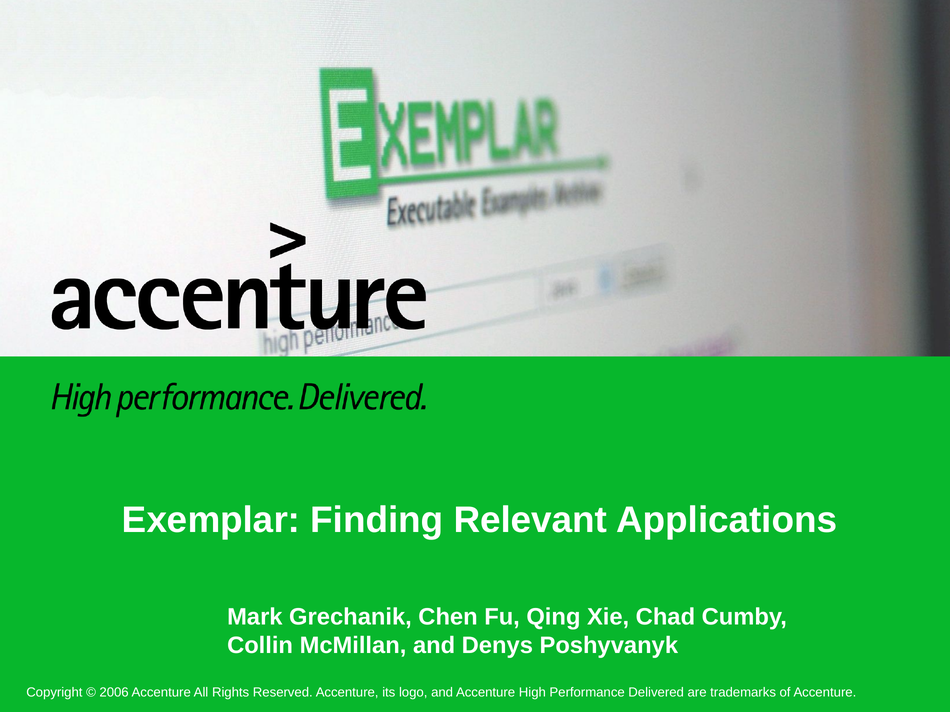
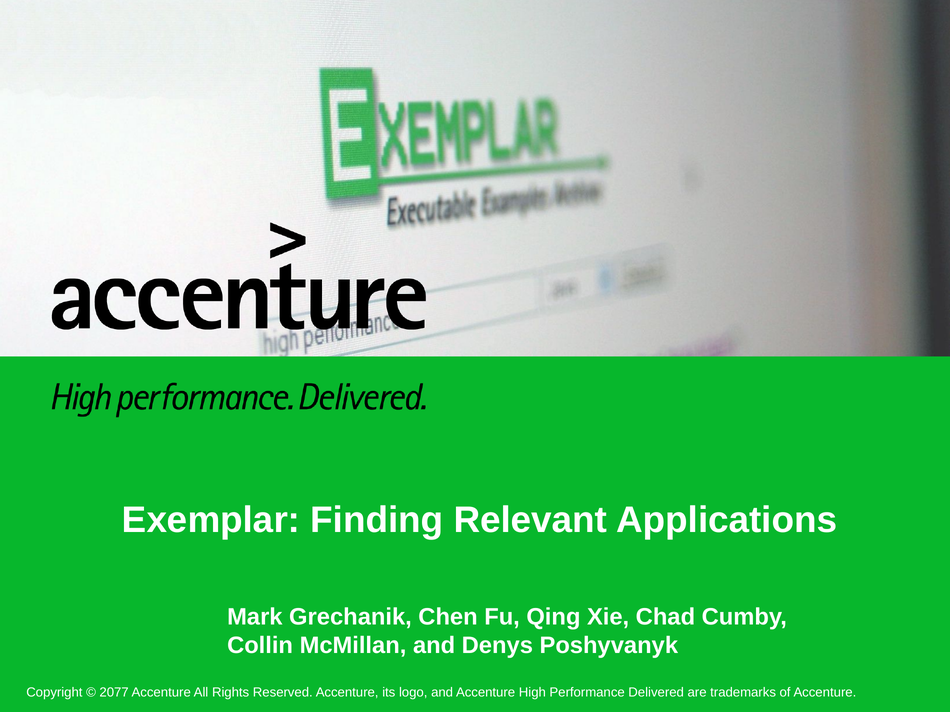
2006: 2006 -> 2077 (114, 693)
